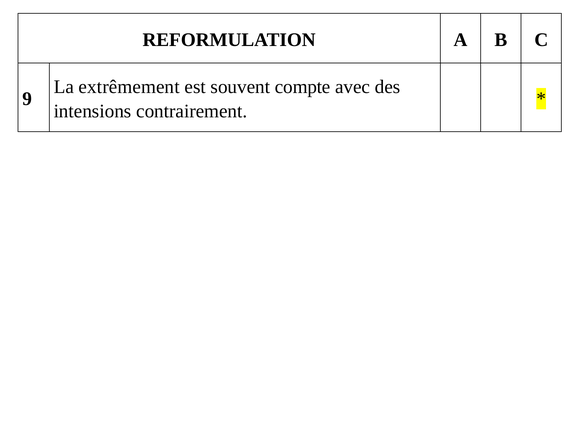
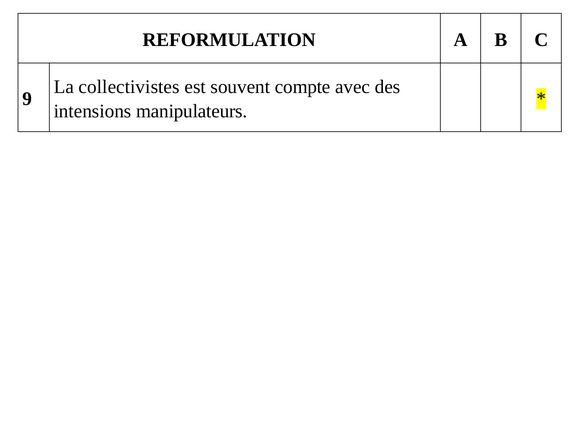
extrêmement: extrêmement -> collectivistes (129, 87)
contrairement: contrairement -> manipulateurs (192, 111)
